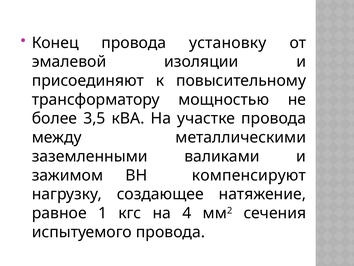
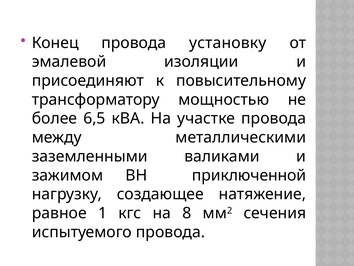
3,5: 3,5 -> 6,5 (94, 118)
компенсируют: компенсируют -> приключенной (249, 175)
4: 4 -> 8 (187, 213)
